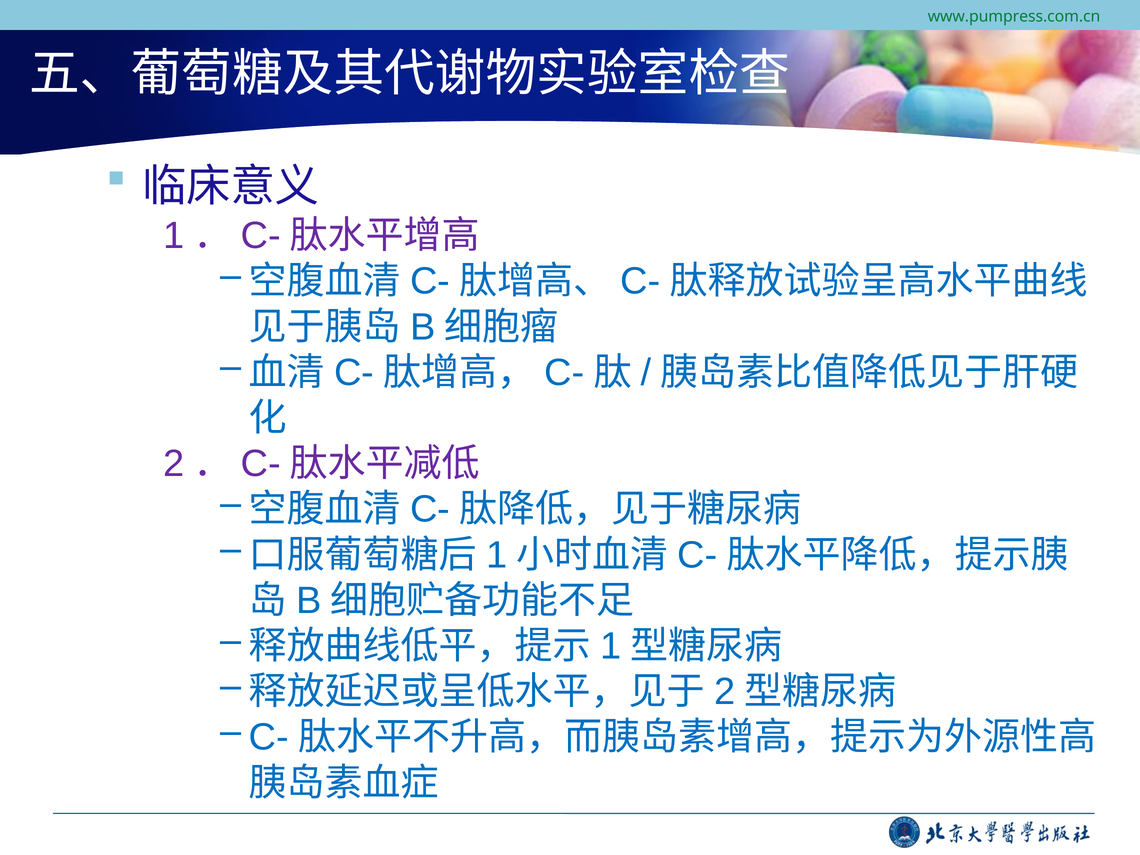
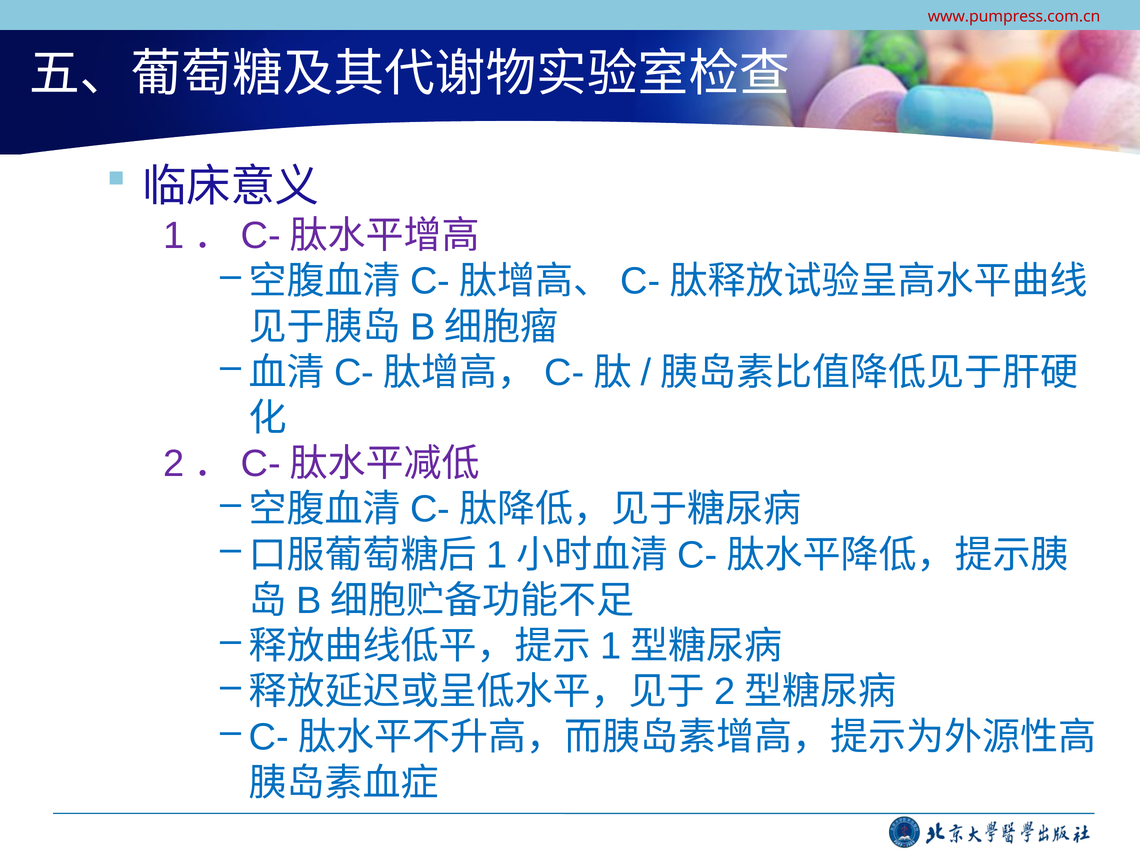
www.pumpress.com.cn colour: green -> red (1014, 16)
